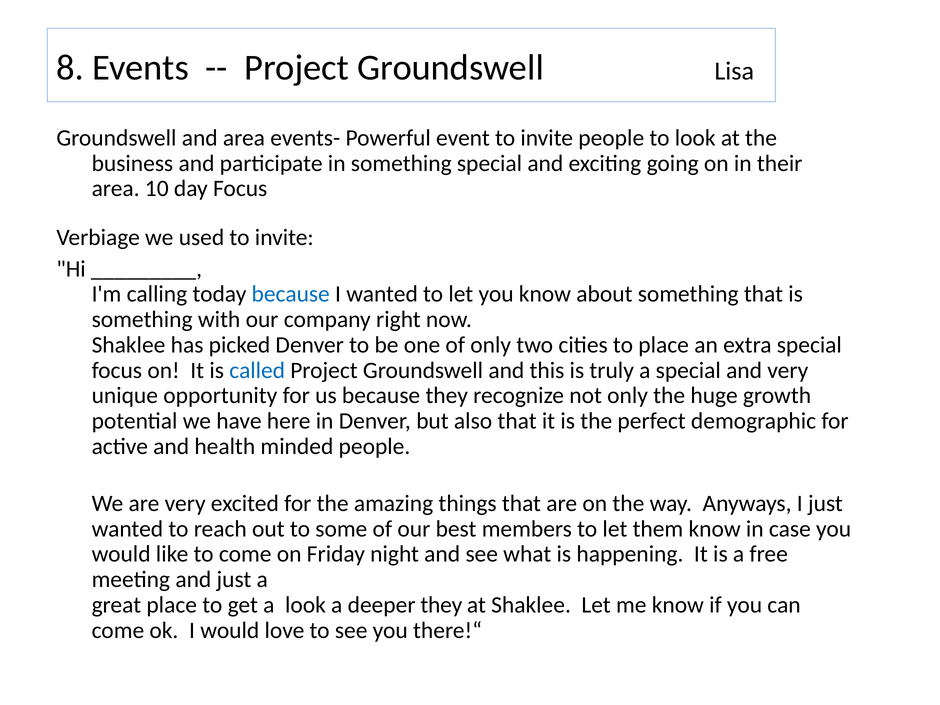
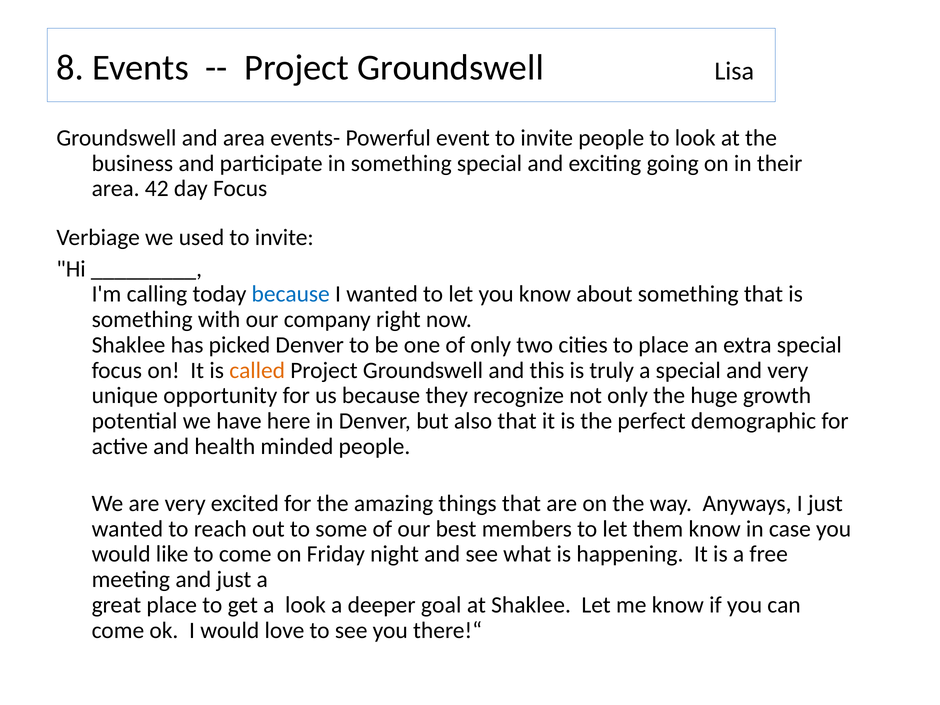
10: 10 -> 42 (157, 189)
called colour: blue -> orange (257, 370)
deeper they: they -> goal (441, 605)
